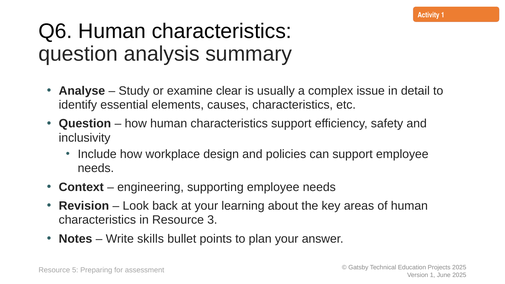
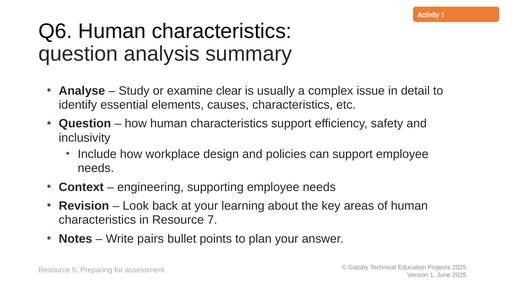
3: 3 -> 7 (212, 220)
skills: skills -> pairs (151, 239)
